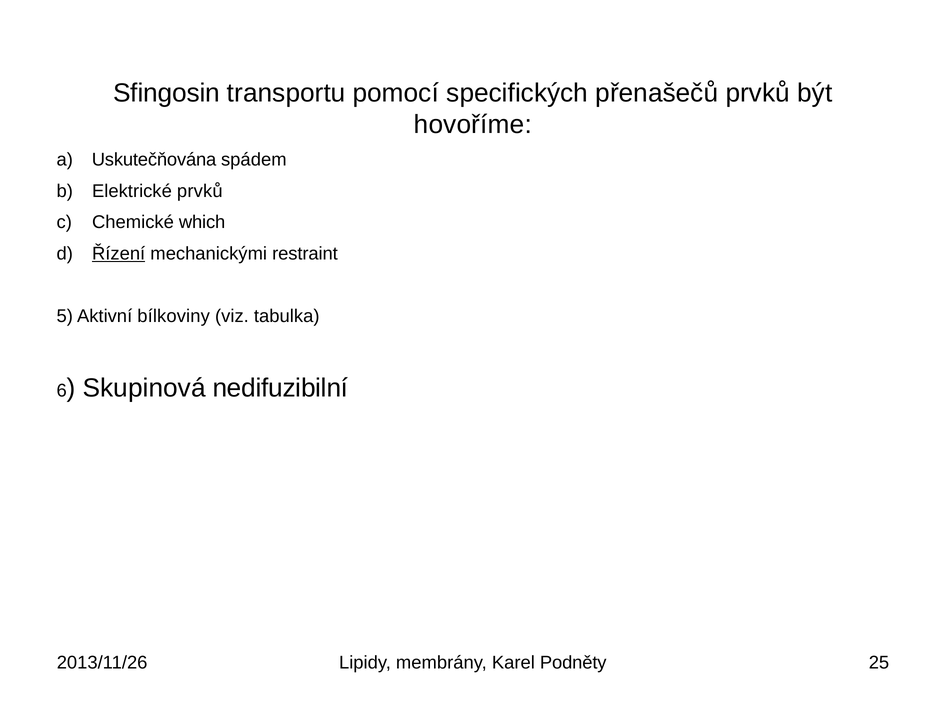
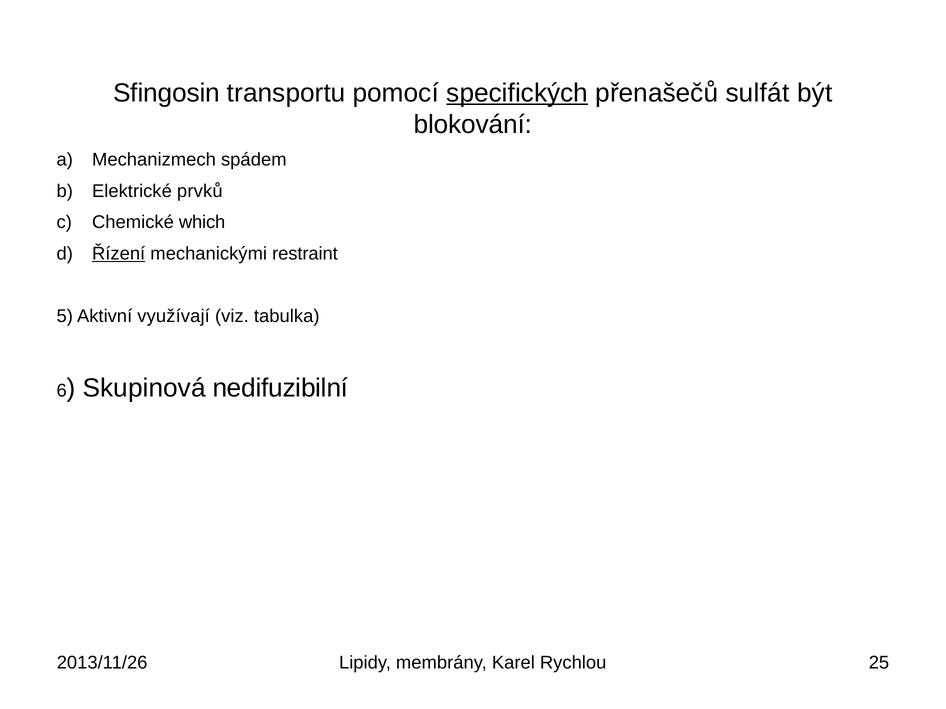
specifických underline: none -> present (517, 93)
přenašečů prvků: prvků -> sulfát (758, 93)
hovoříme: hovoříme -> blokování (473, 125)
Uskutečňována: Uskutečňována -> Mechanizmech (154, 160)
bílkoviny: bílkoviny -> využívají (174, 316)
Podněty: Podněty -> Rychlou (573, 663)
